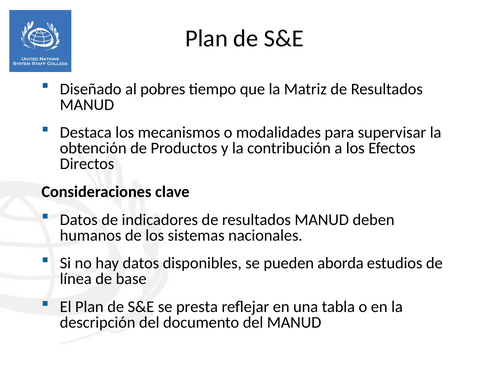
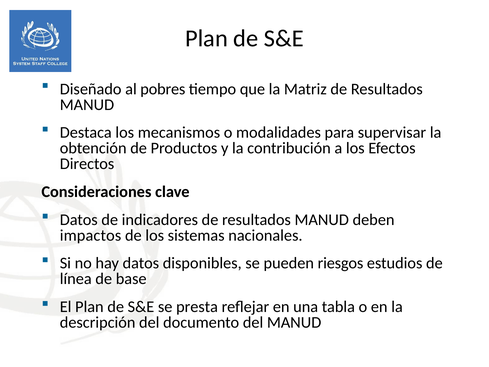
humanos: humanos -> impactos (91, 235)
aborda: aborda -> riesgos (340, 263)
